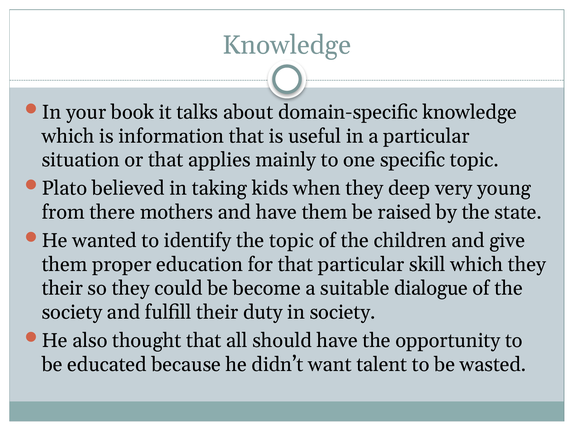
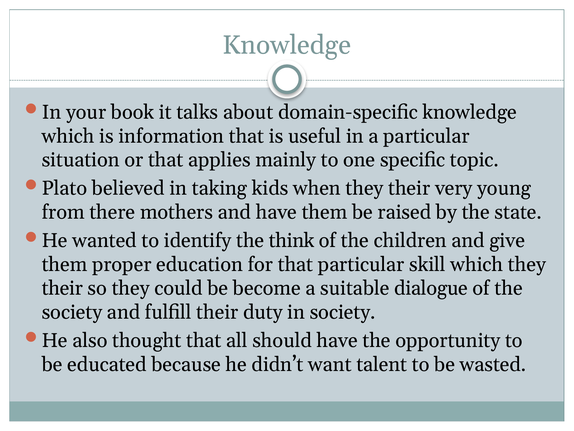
when they deep: deep -> their (409, 188)
the topic: topic -> think (292, 240)
